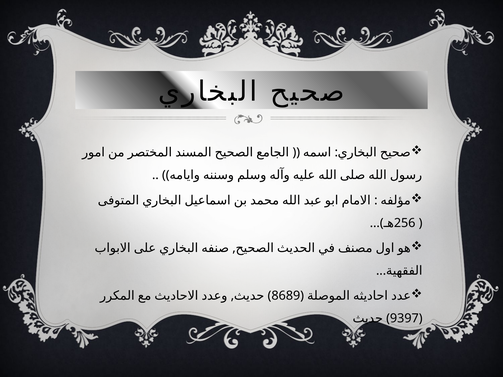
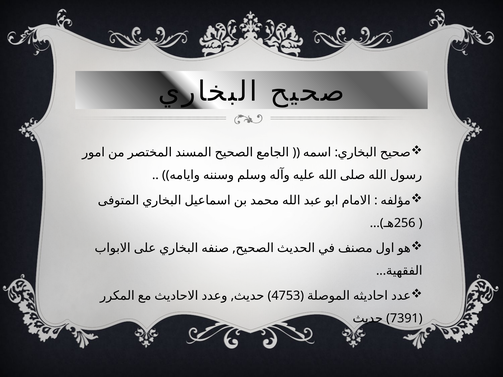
8689: 8689 -> 4753 (286, 296)
9397: 9397 -> 7391 (404, 319)
